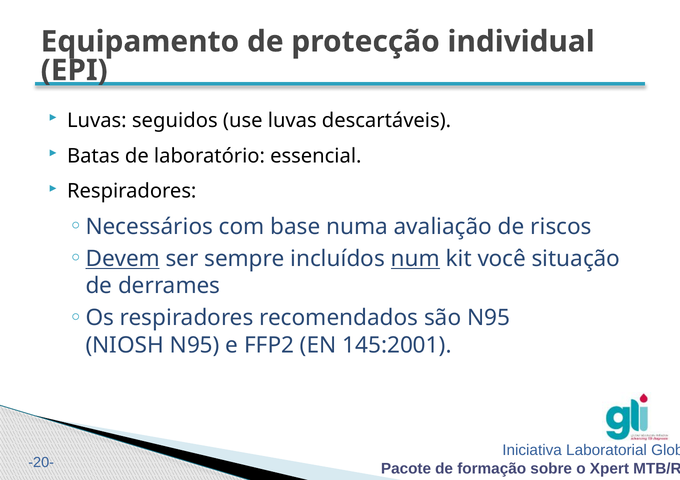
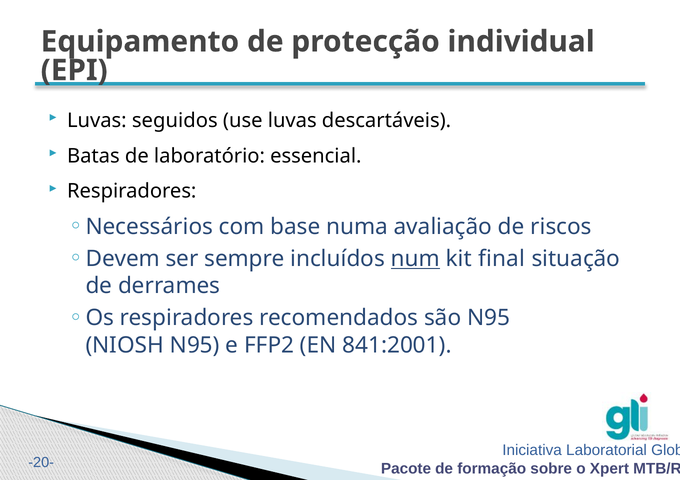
Devem underline: present -> none (123, 259)
você: você -> final (502, 259)
145:2001: 145:2001 -> 841:2001 (397, 345)
